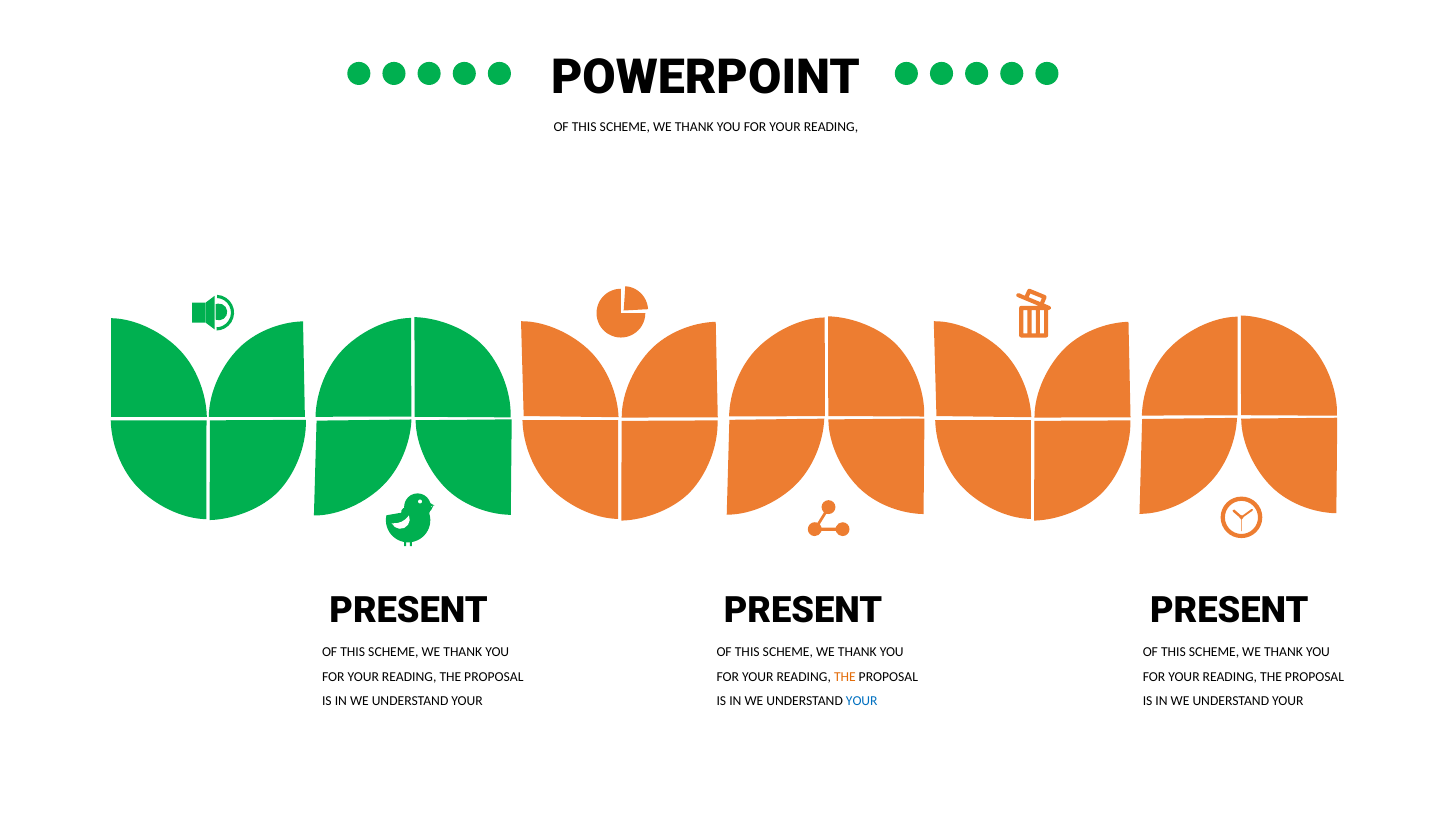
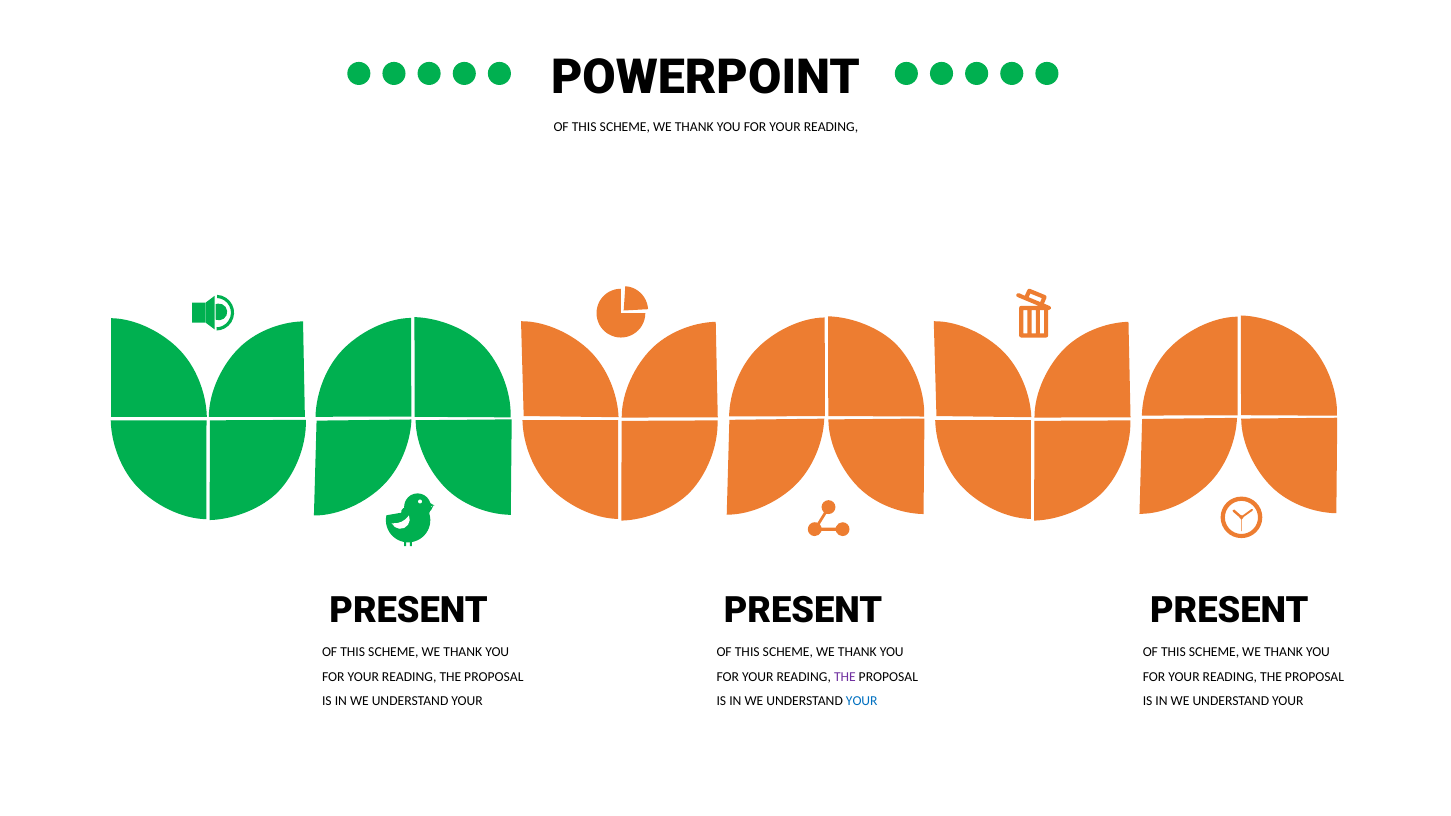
THE colour: orange -> purple (845, 677)
